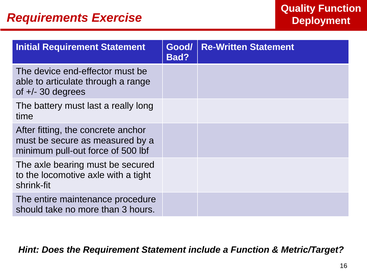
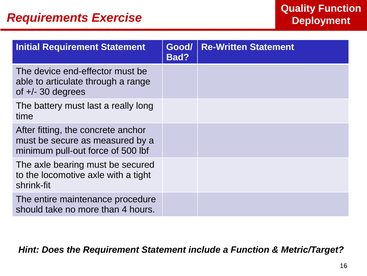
3: 3 -> 4 (124, 209)
